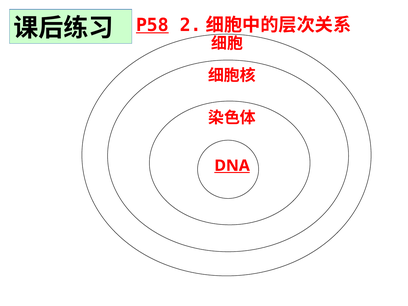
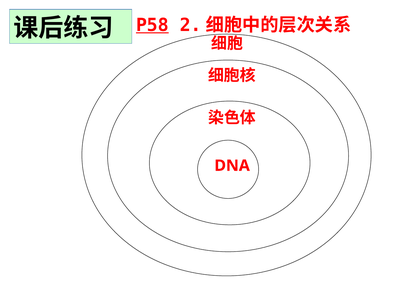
DNA underline: present -> none (232, 166)
